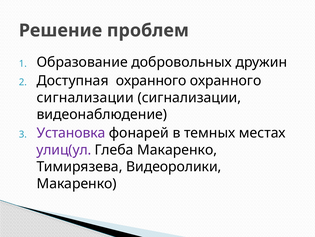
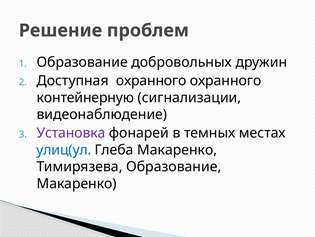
сигнализации: сигнализации -> контейнерную (85, 97)
улиц(ул colour: purple -> blue (64, 149)
Тимирязева Видеоролики: Видеоролики -> Образование (174, 166)
